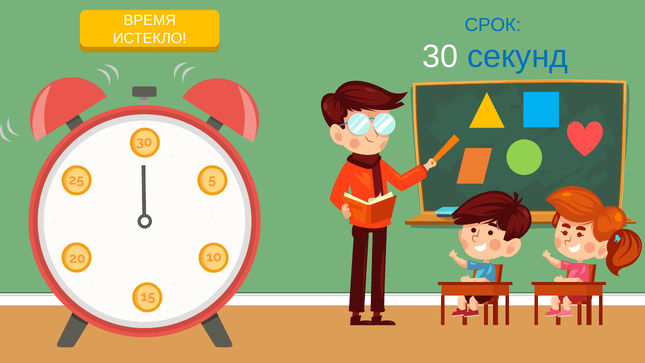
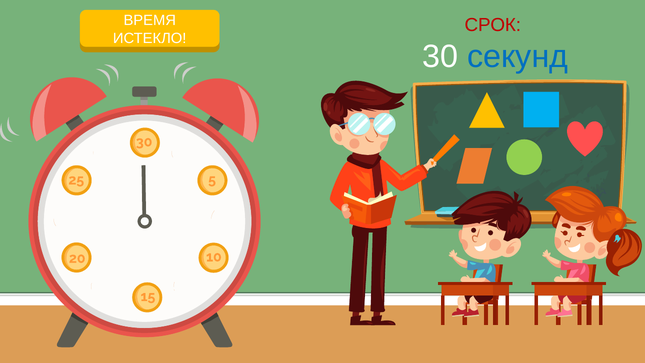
СРОК colour: blue -> red (493, 25)
